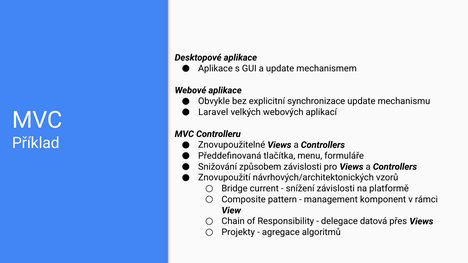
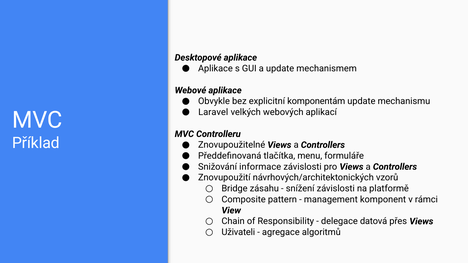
synchronizace: synchronizace -> komponentám (316, 101)
způsobem: způsobem -> informace (260, 167)
current: current -> zásahu (264, 189)
Projekty: Projekty -> Uživateli (238, 232)
